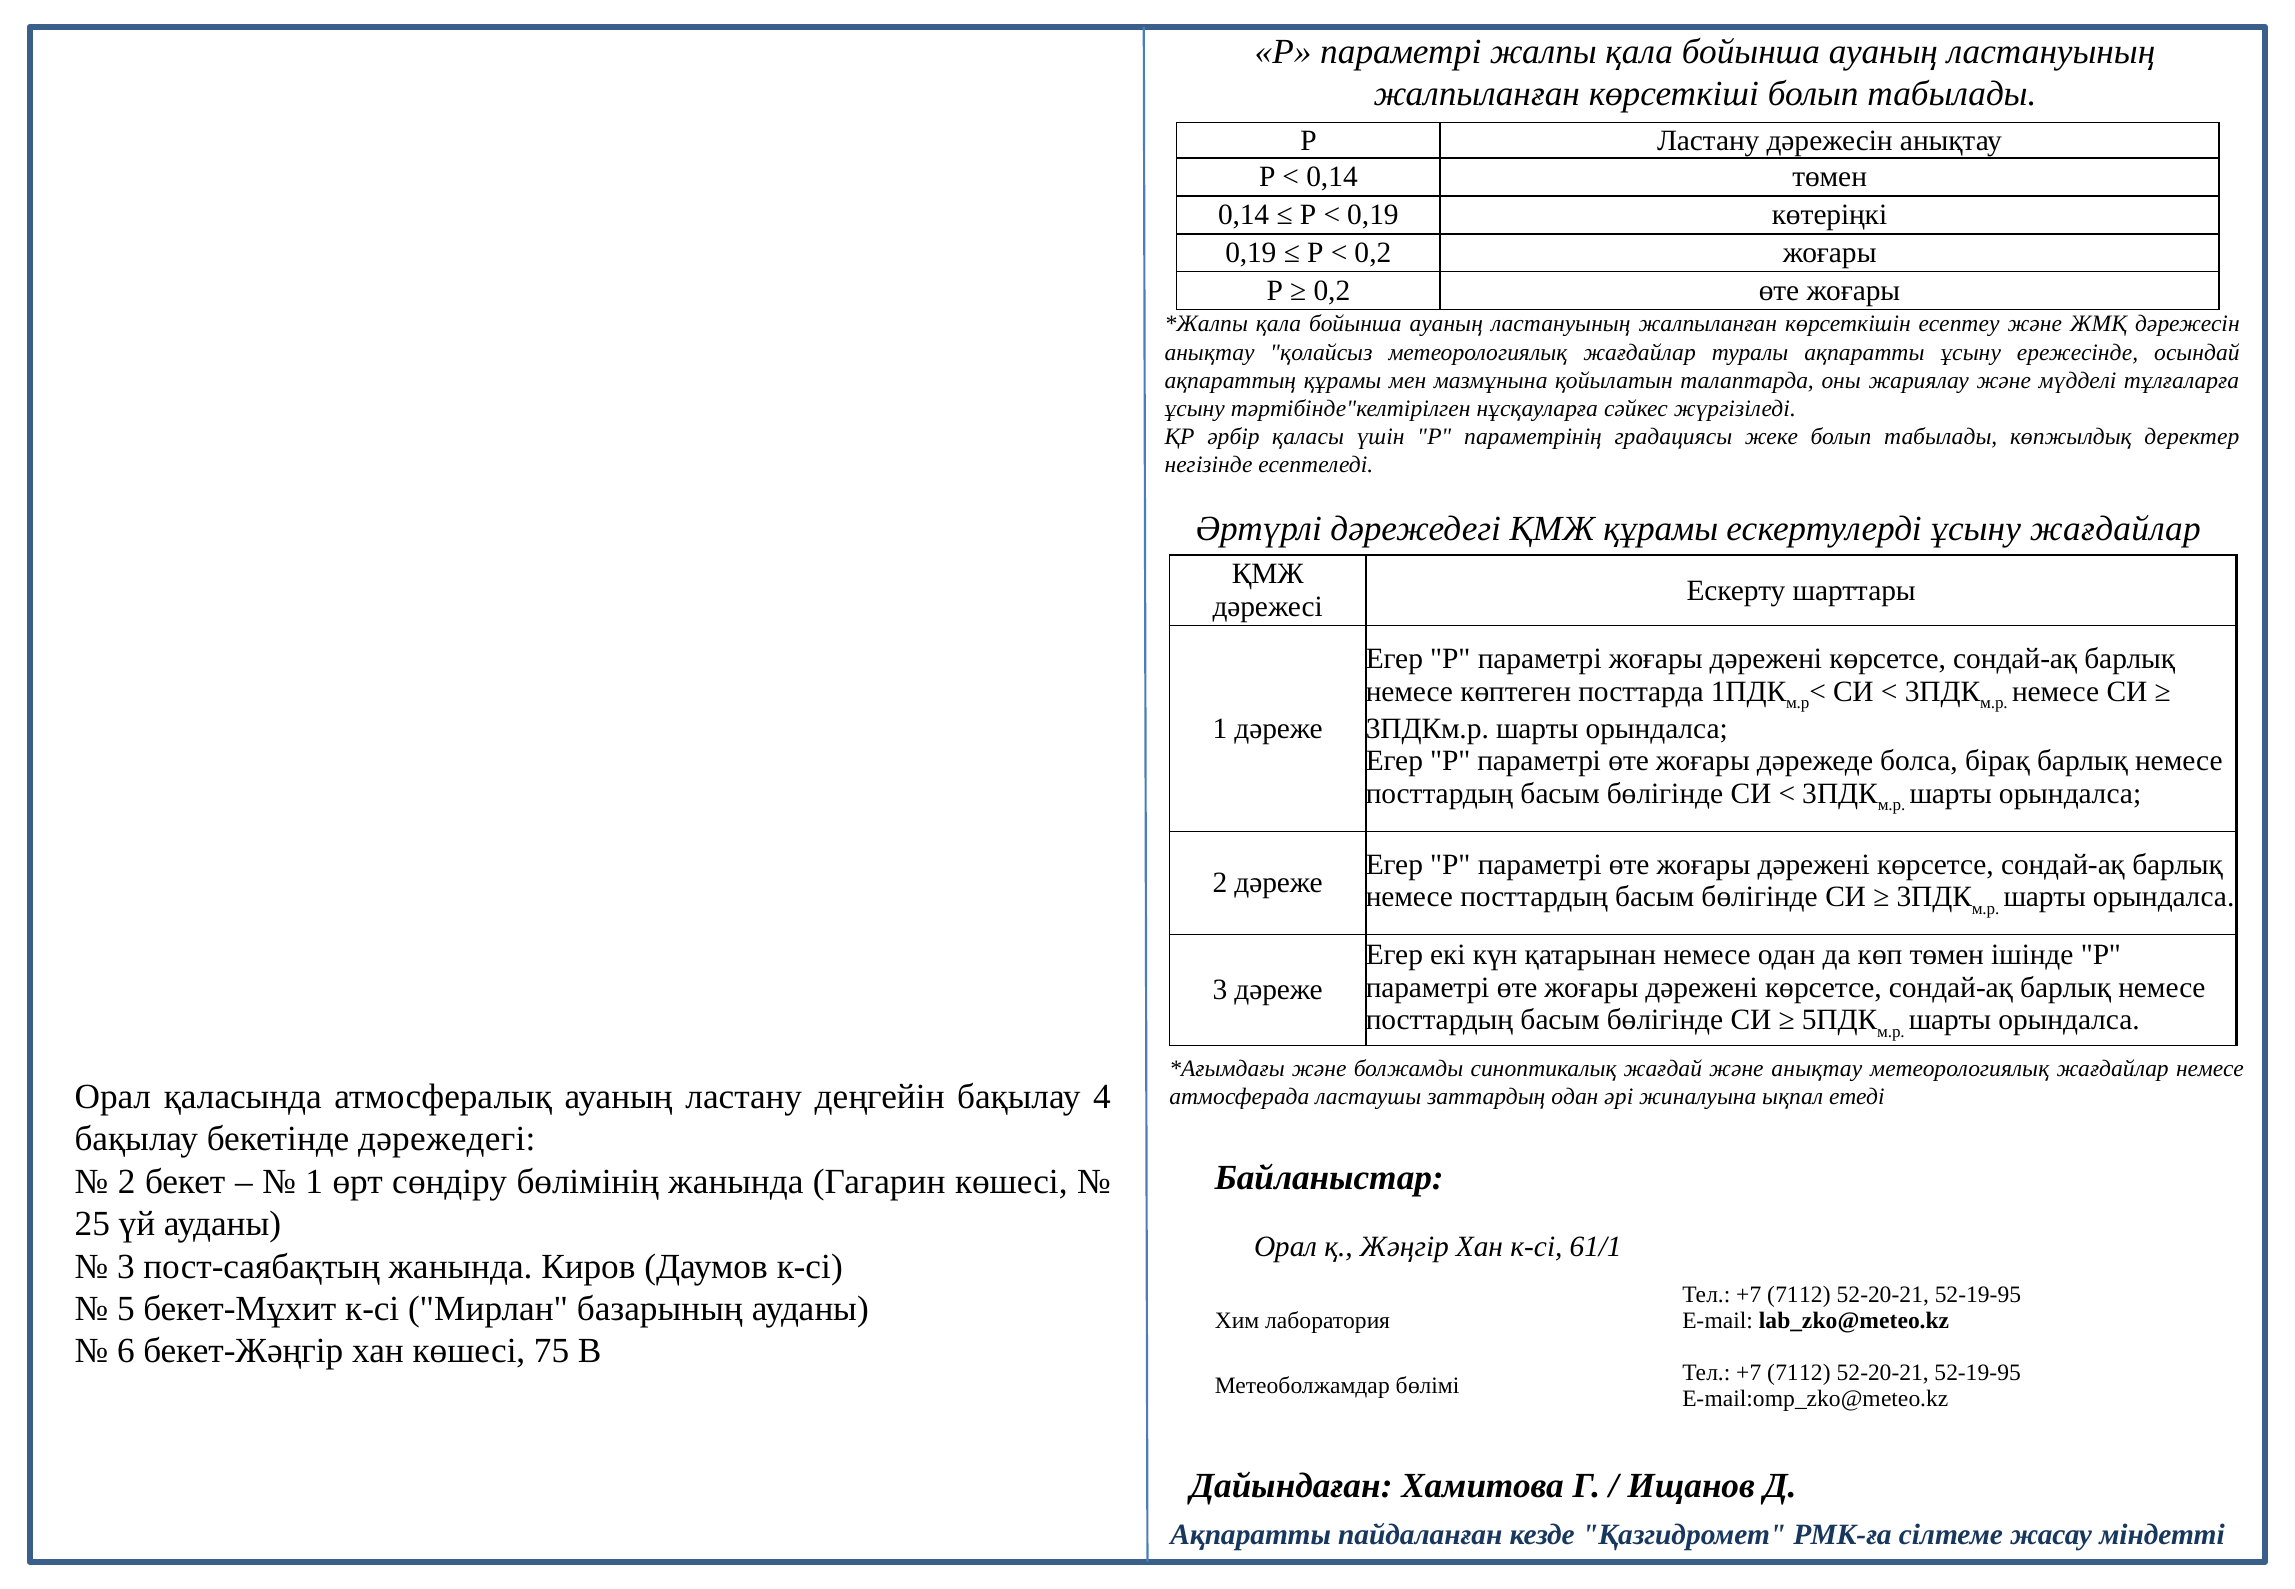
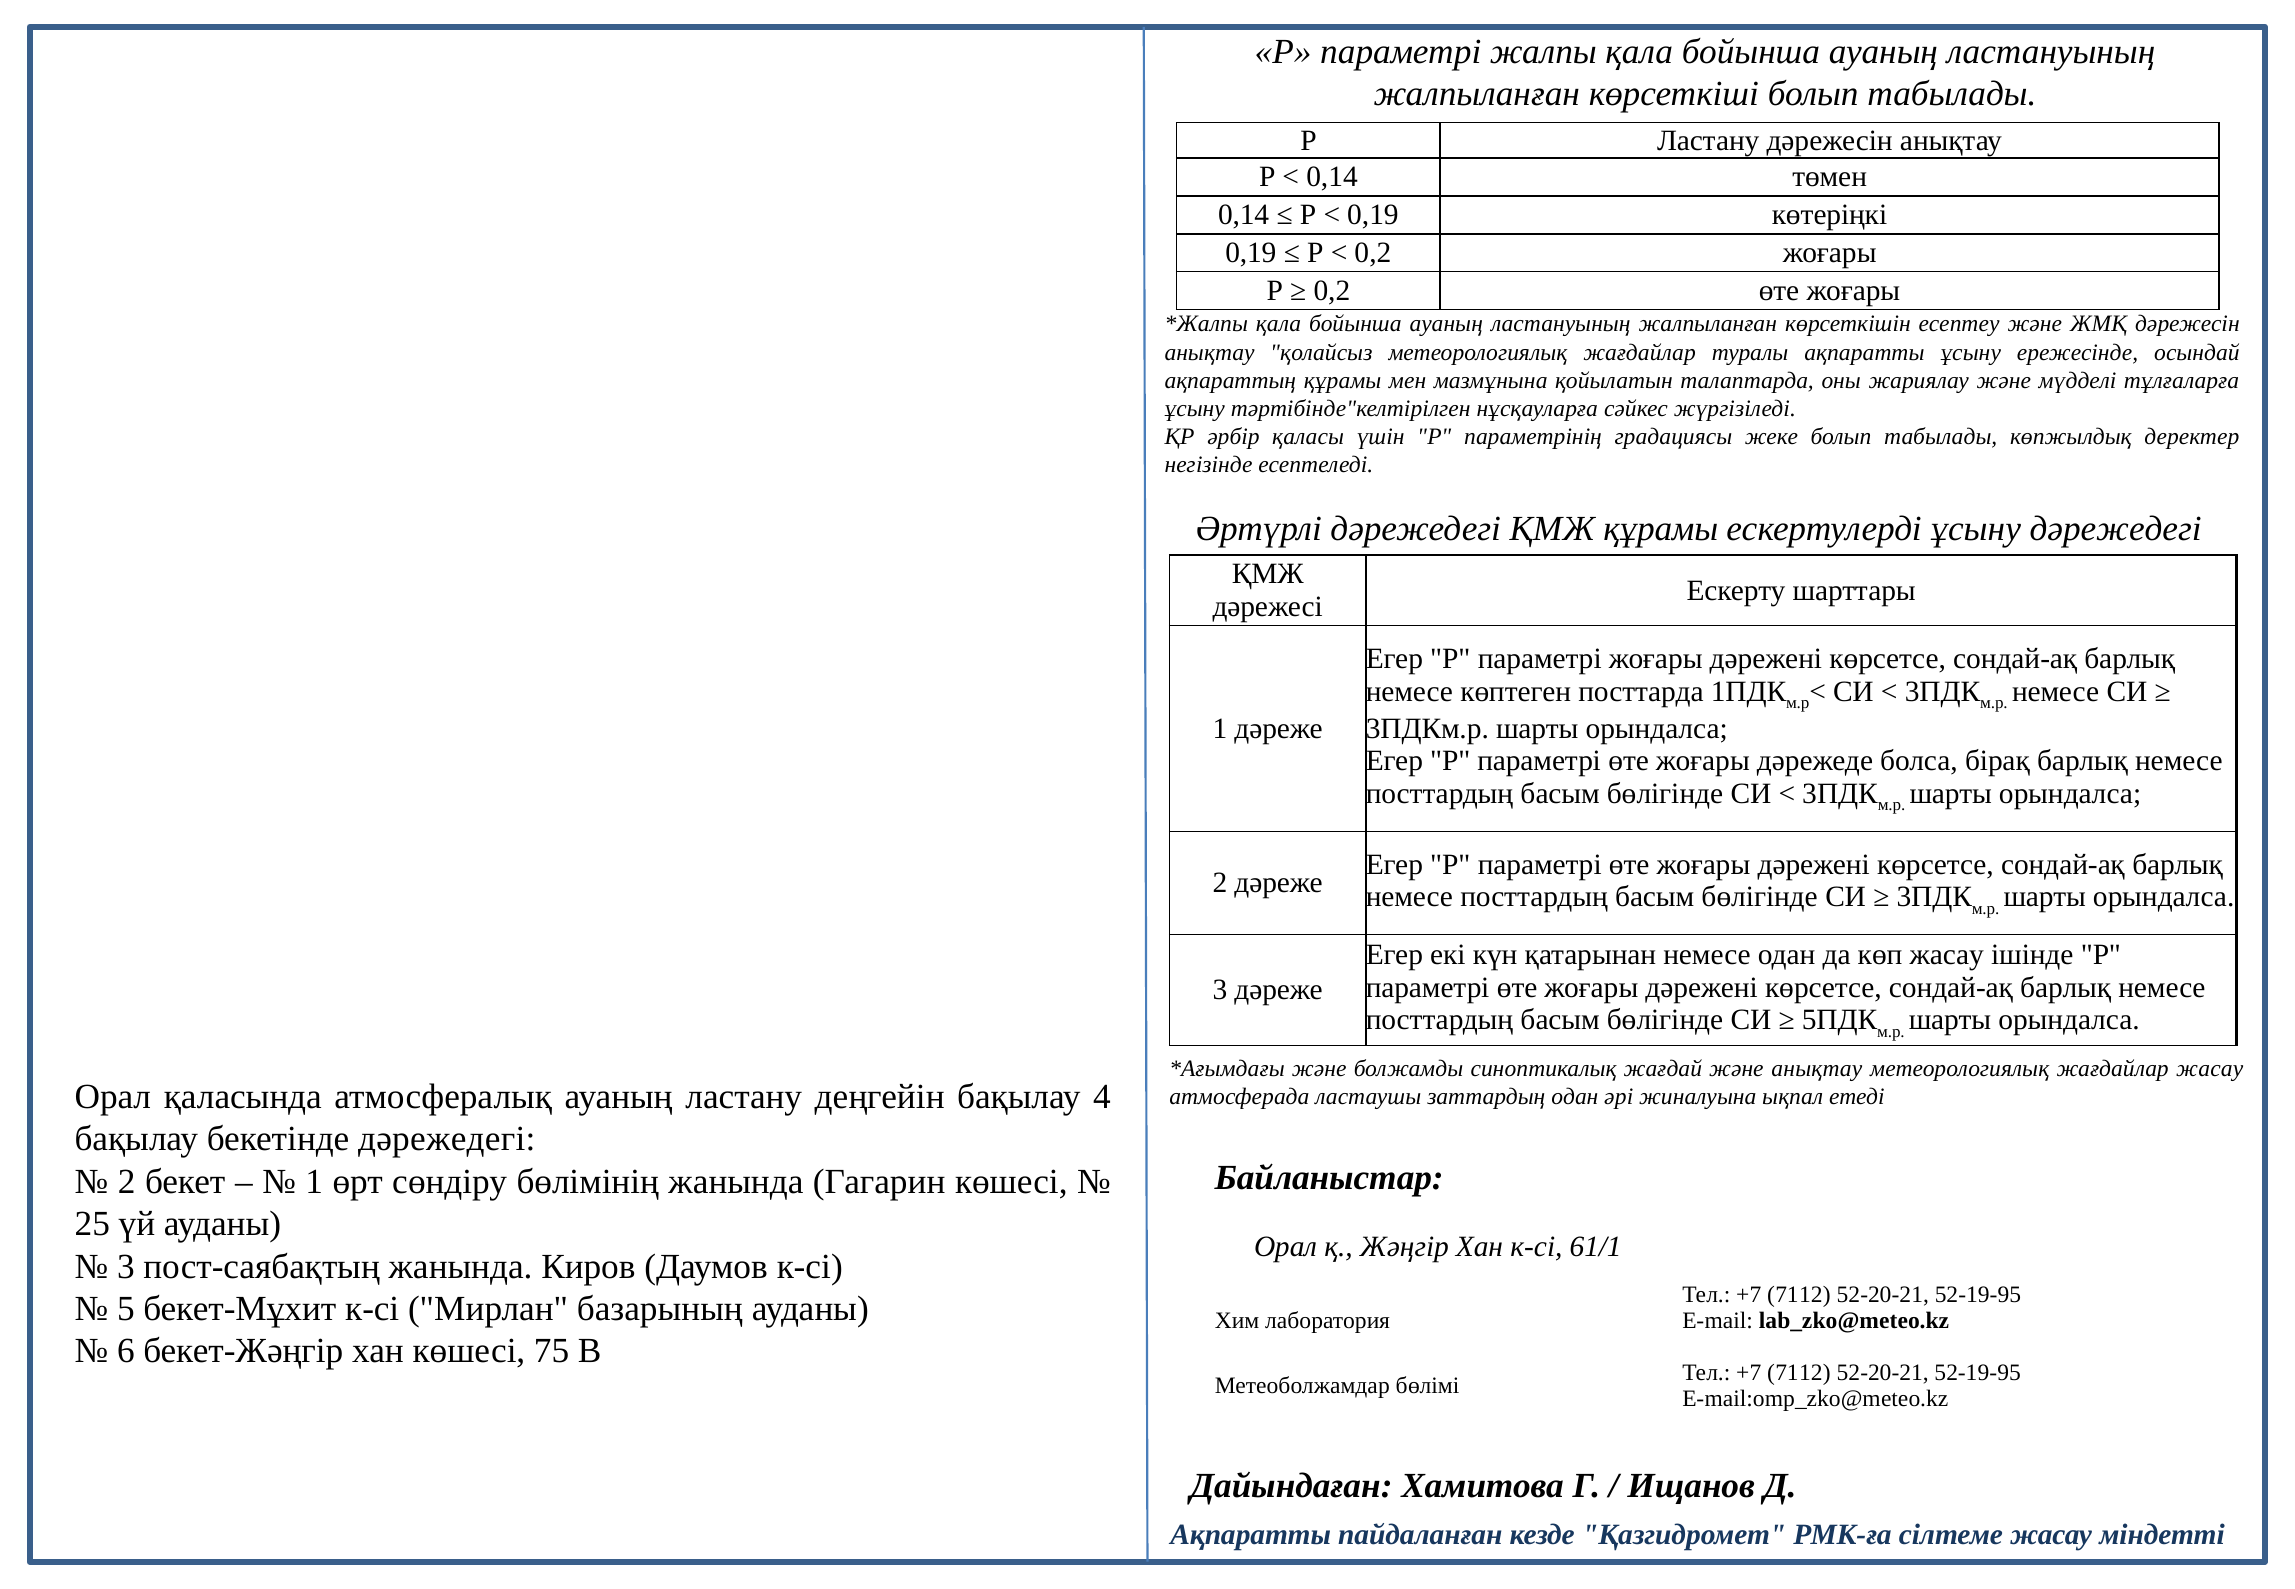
ұсыну жағдайлар: жағдайлар -> дәрежедегі (2116, 528)
көп төмен: төмен -> жасау (1947, 955)
жағдайлар немесе: немесе -> жасау (2210, 1068)
